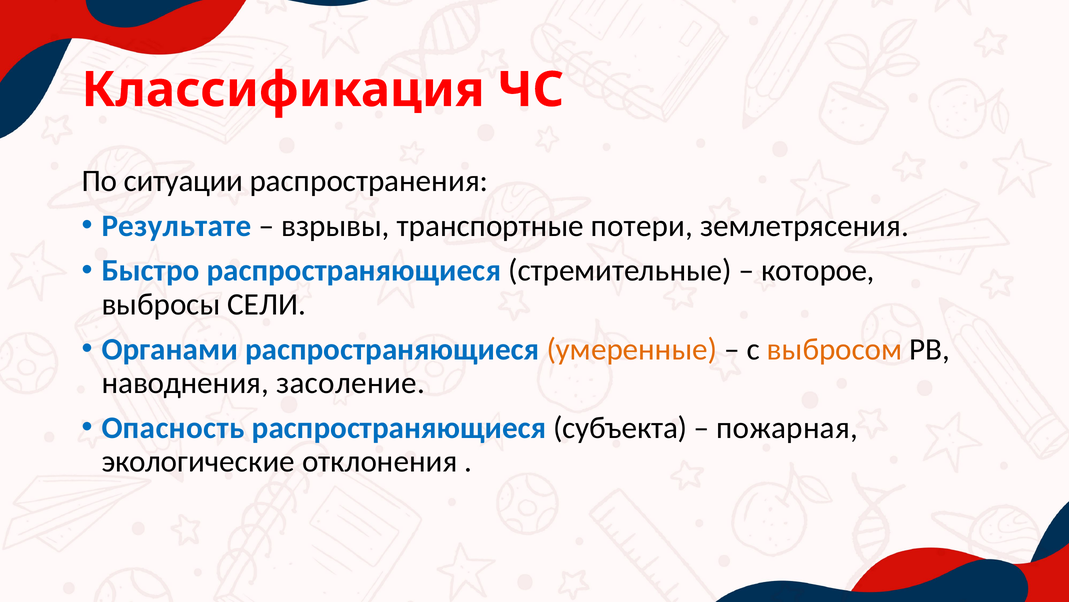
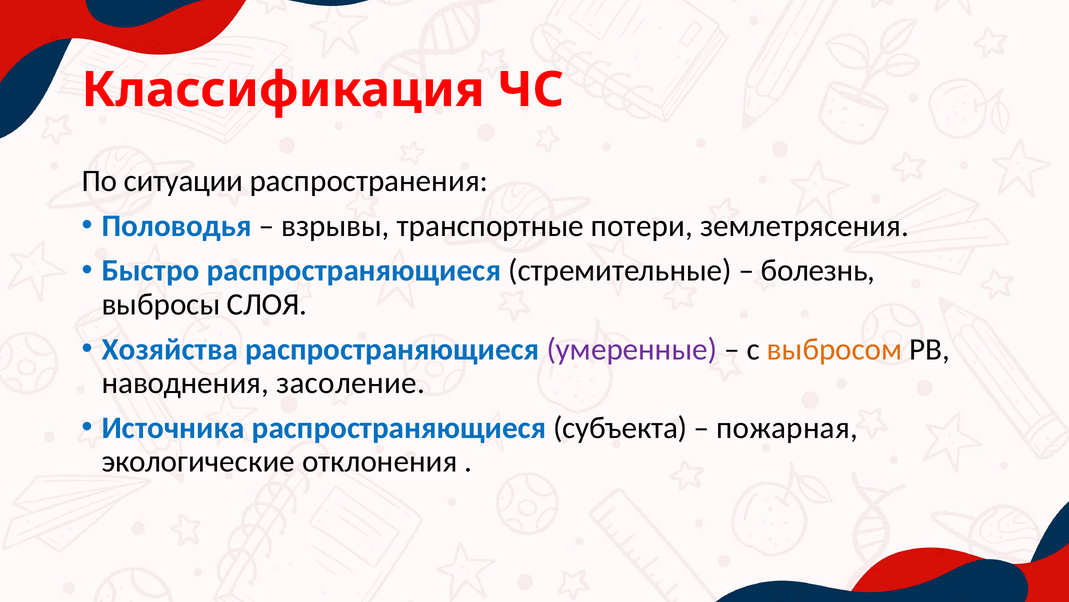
Результате: Результате -> Половодья (177, 226)
которое: которое -> болезнь (818, 270)
СЕЛИ: СЕЛИ -> СЛОЯ (267, 304)
Органами: Органами -> Хозяйства (170, 349)
умеренные colour: orange -> purple (632, 349)
Опасность: Опасность -> Источника (173, 427)
